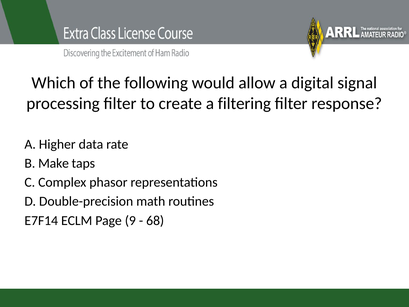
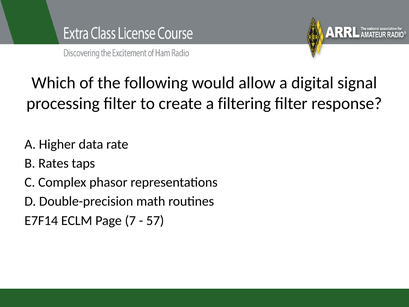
Make: Make -> Rates (54, 163)
9: 9 -> 7 (130, 220)
68: 68 -> 57 (155, 220)
